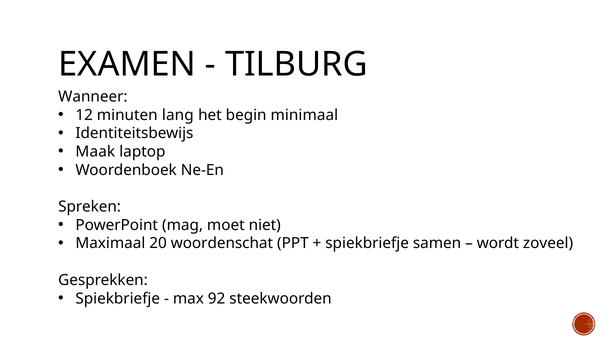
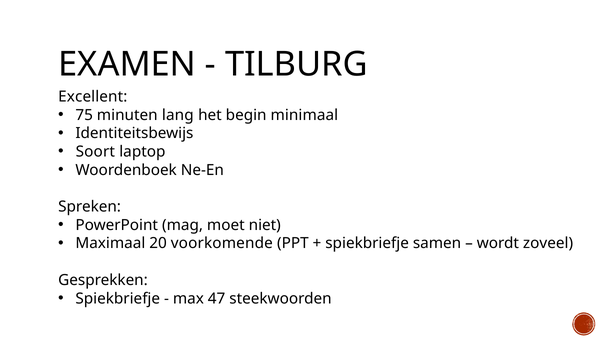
Wanneer: Wanneer -> Excellent (93, 97)
12: 12 -> 75 (84, 115)
Maak: Maak -> Soort (95, 152)
woordenschat: woordenschat -> voorkomende (222, 244)
92: 92 -> 47 (217, 299)
